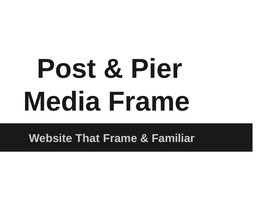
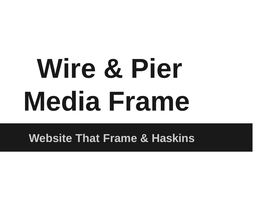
Post: Post -> Wire (66, 69)
Familiar: Familiar -> Haskins (173, 138)
